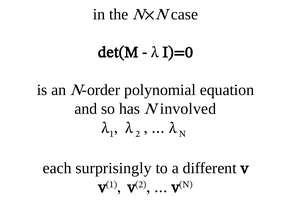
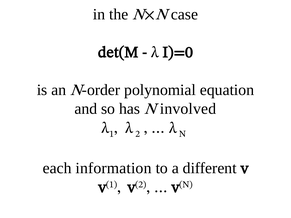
surprisingly: surprisingly -> information (114, 168)
